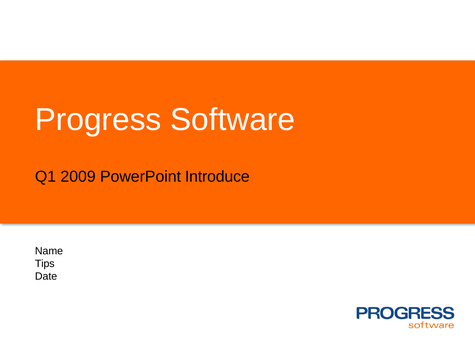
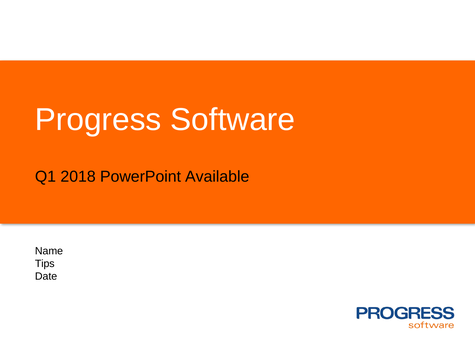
2009: 2009 -> 2018 (78, 177)
Introduce: Introduce -> Available (217, 177)
